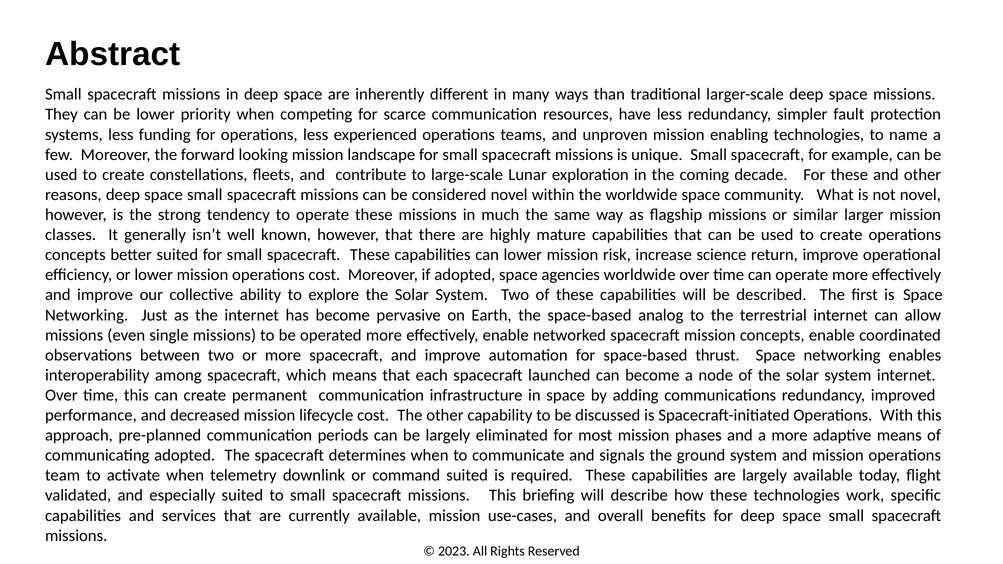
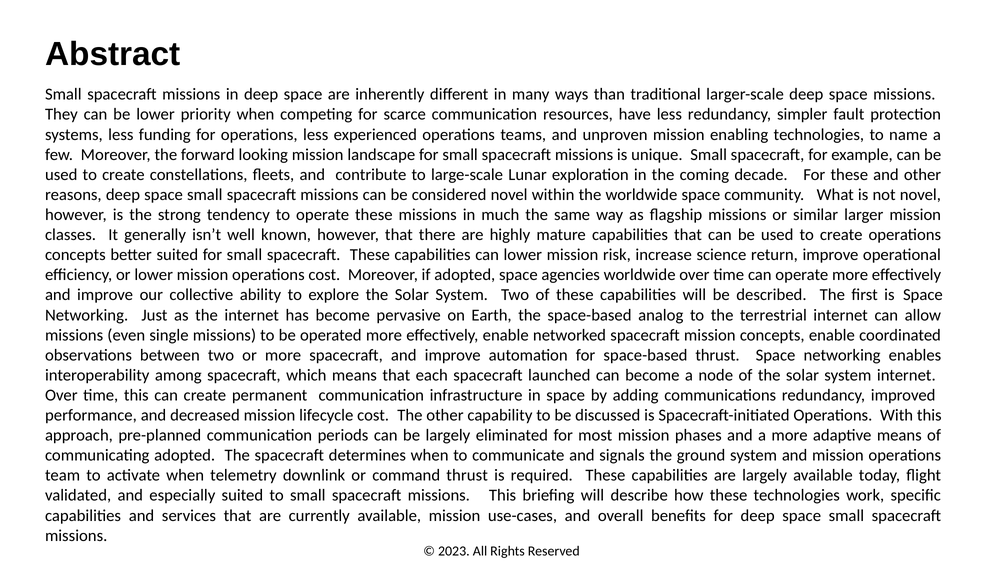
command suited: suited -> thrust (467, 476)
